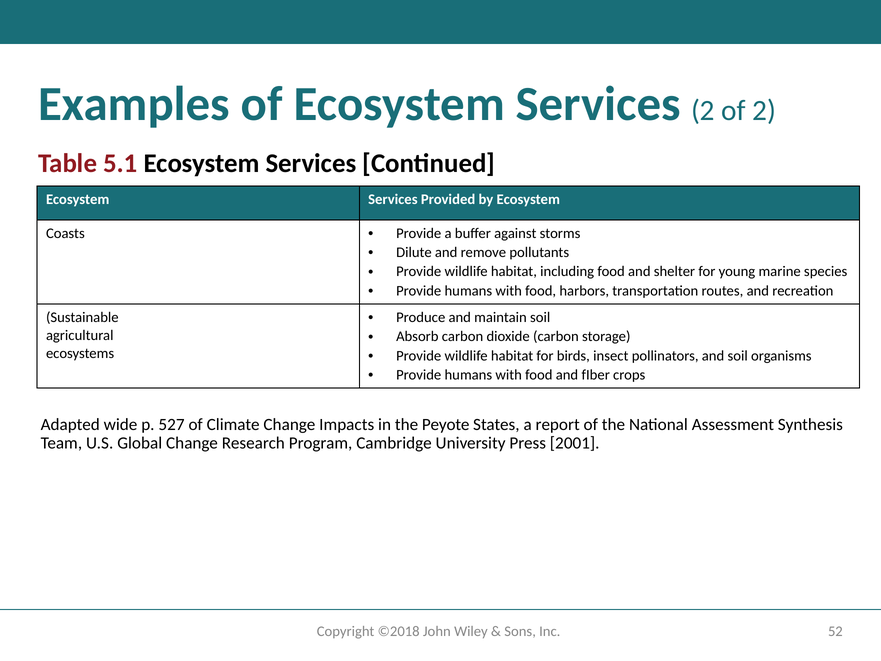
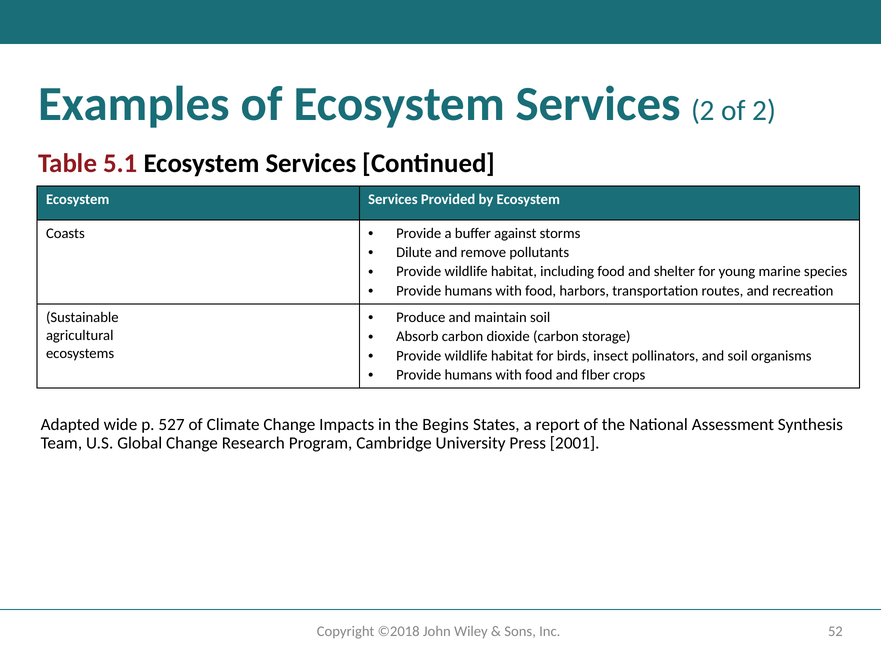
Peyote: Peyote -> Begins (446, 424)
